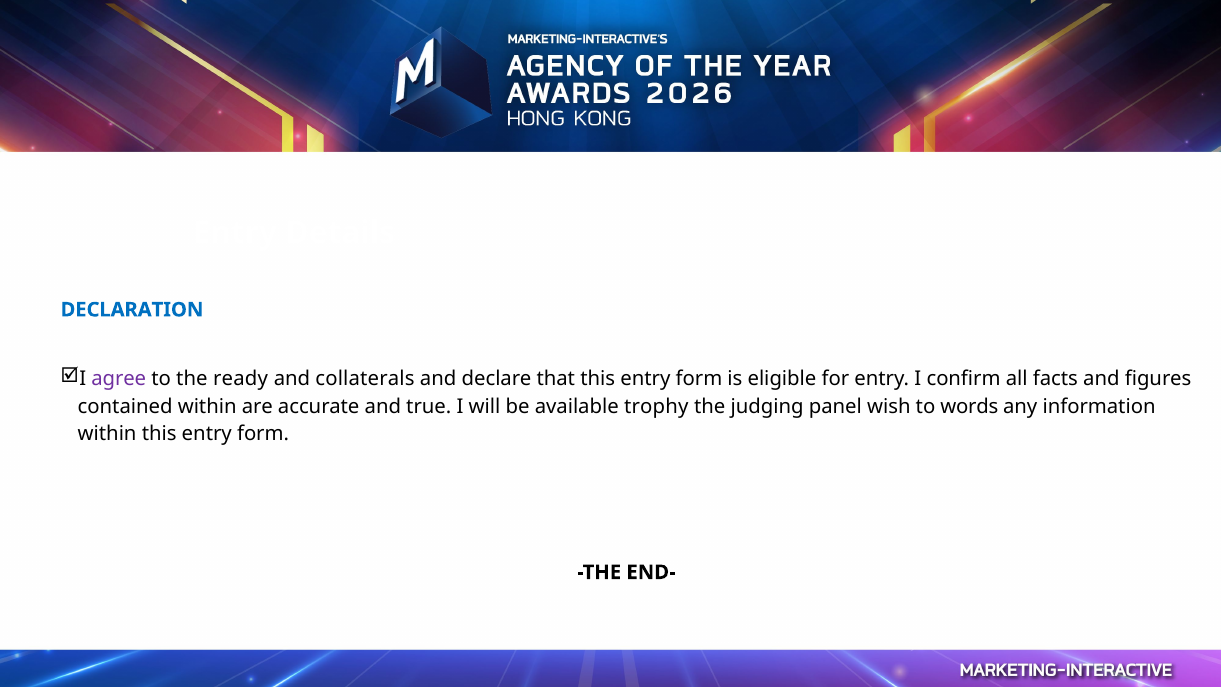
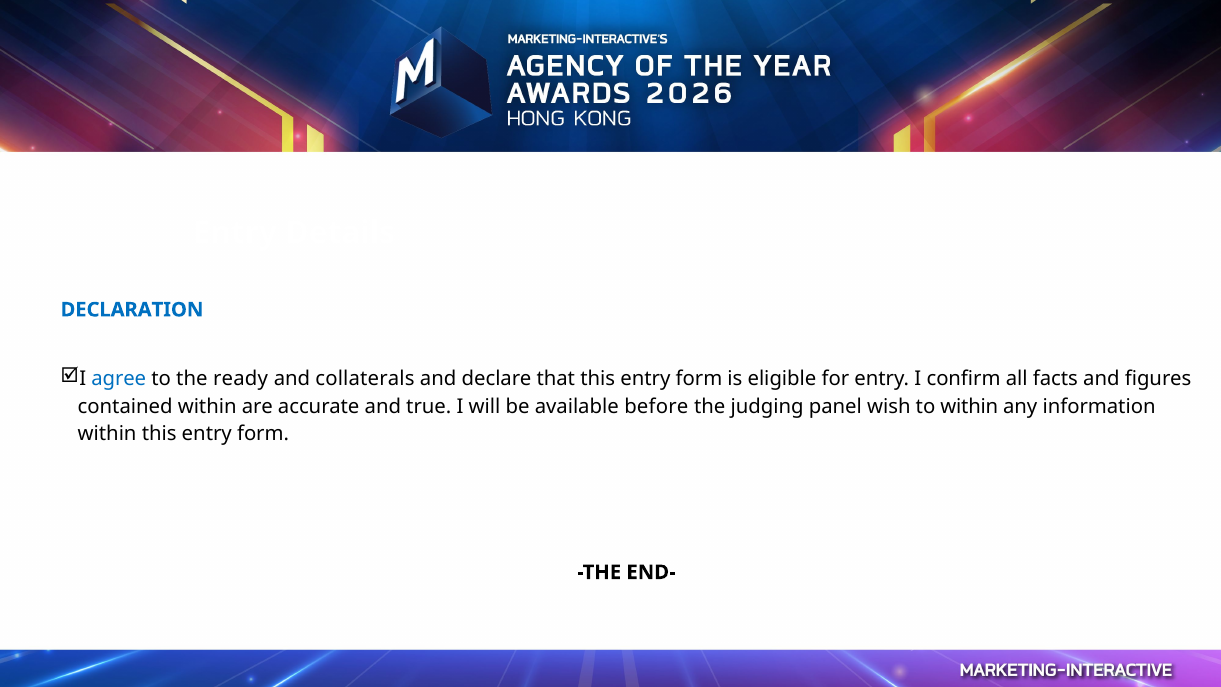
agree colour: purple -> blue (119, 379)
trophy: trophy -> before (656, 406)
to words: words -> within (969, 406)
